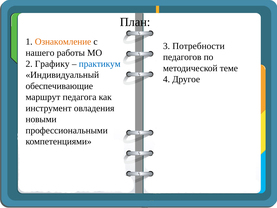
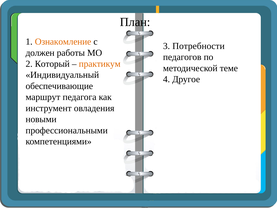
нашего: нашего -> должен (40, 53)
Графику: Графику -> Который (52, 64)
практикум colour: blue -> orange (100, 64)
